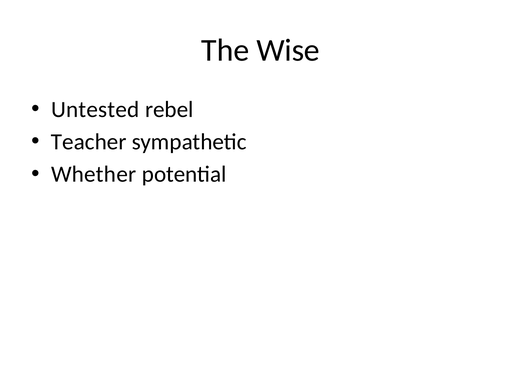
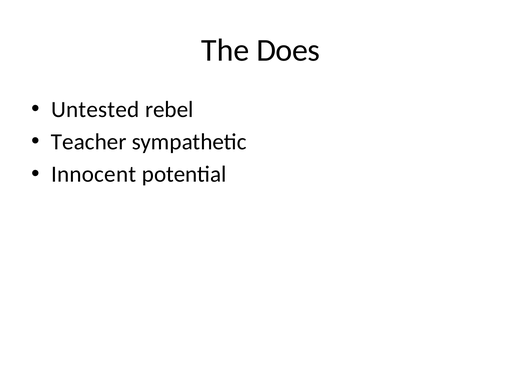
Wise: Wise -> Does (288, 50)
Whether: Whether -> Innocent (94, 174)
